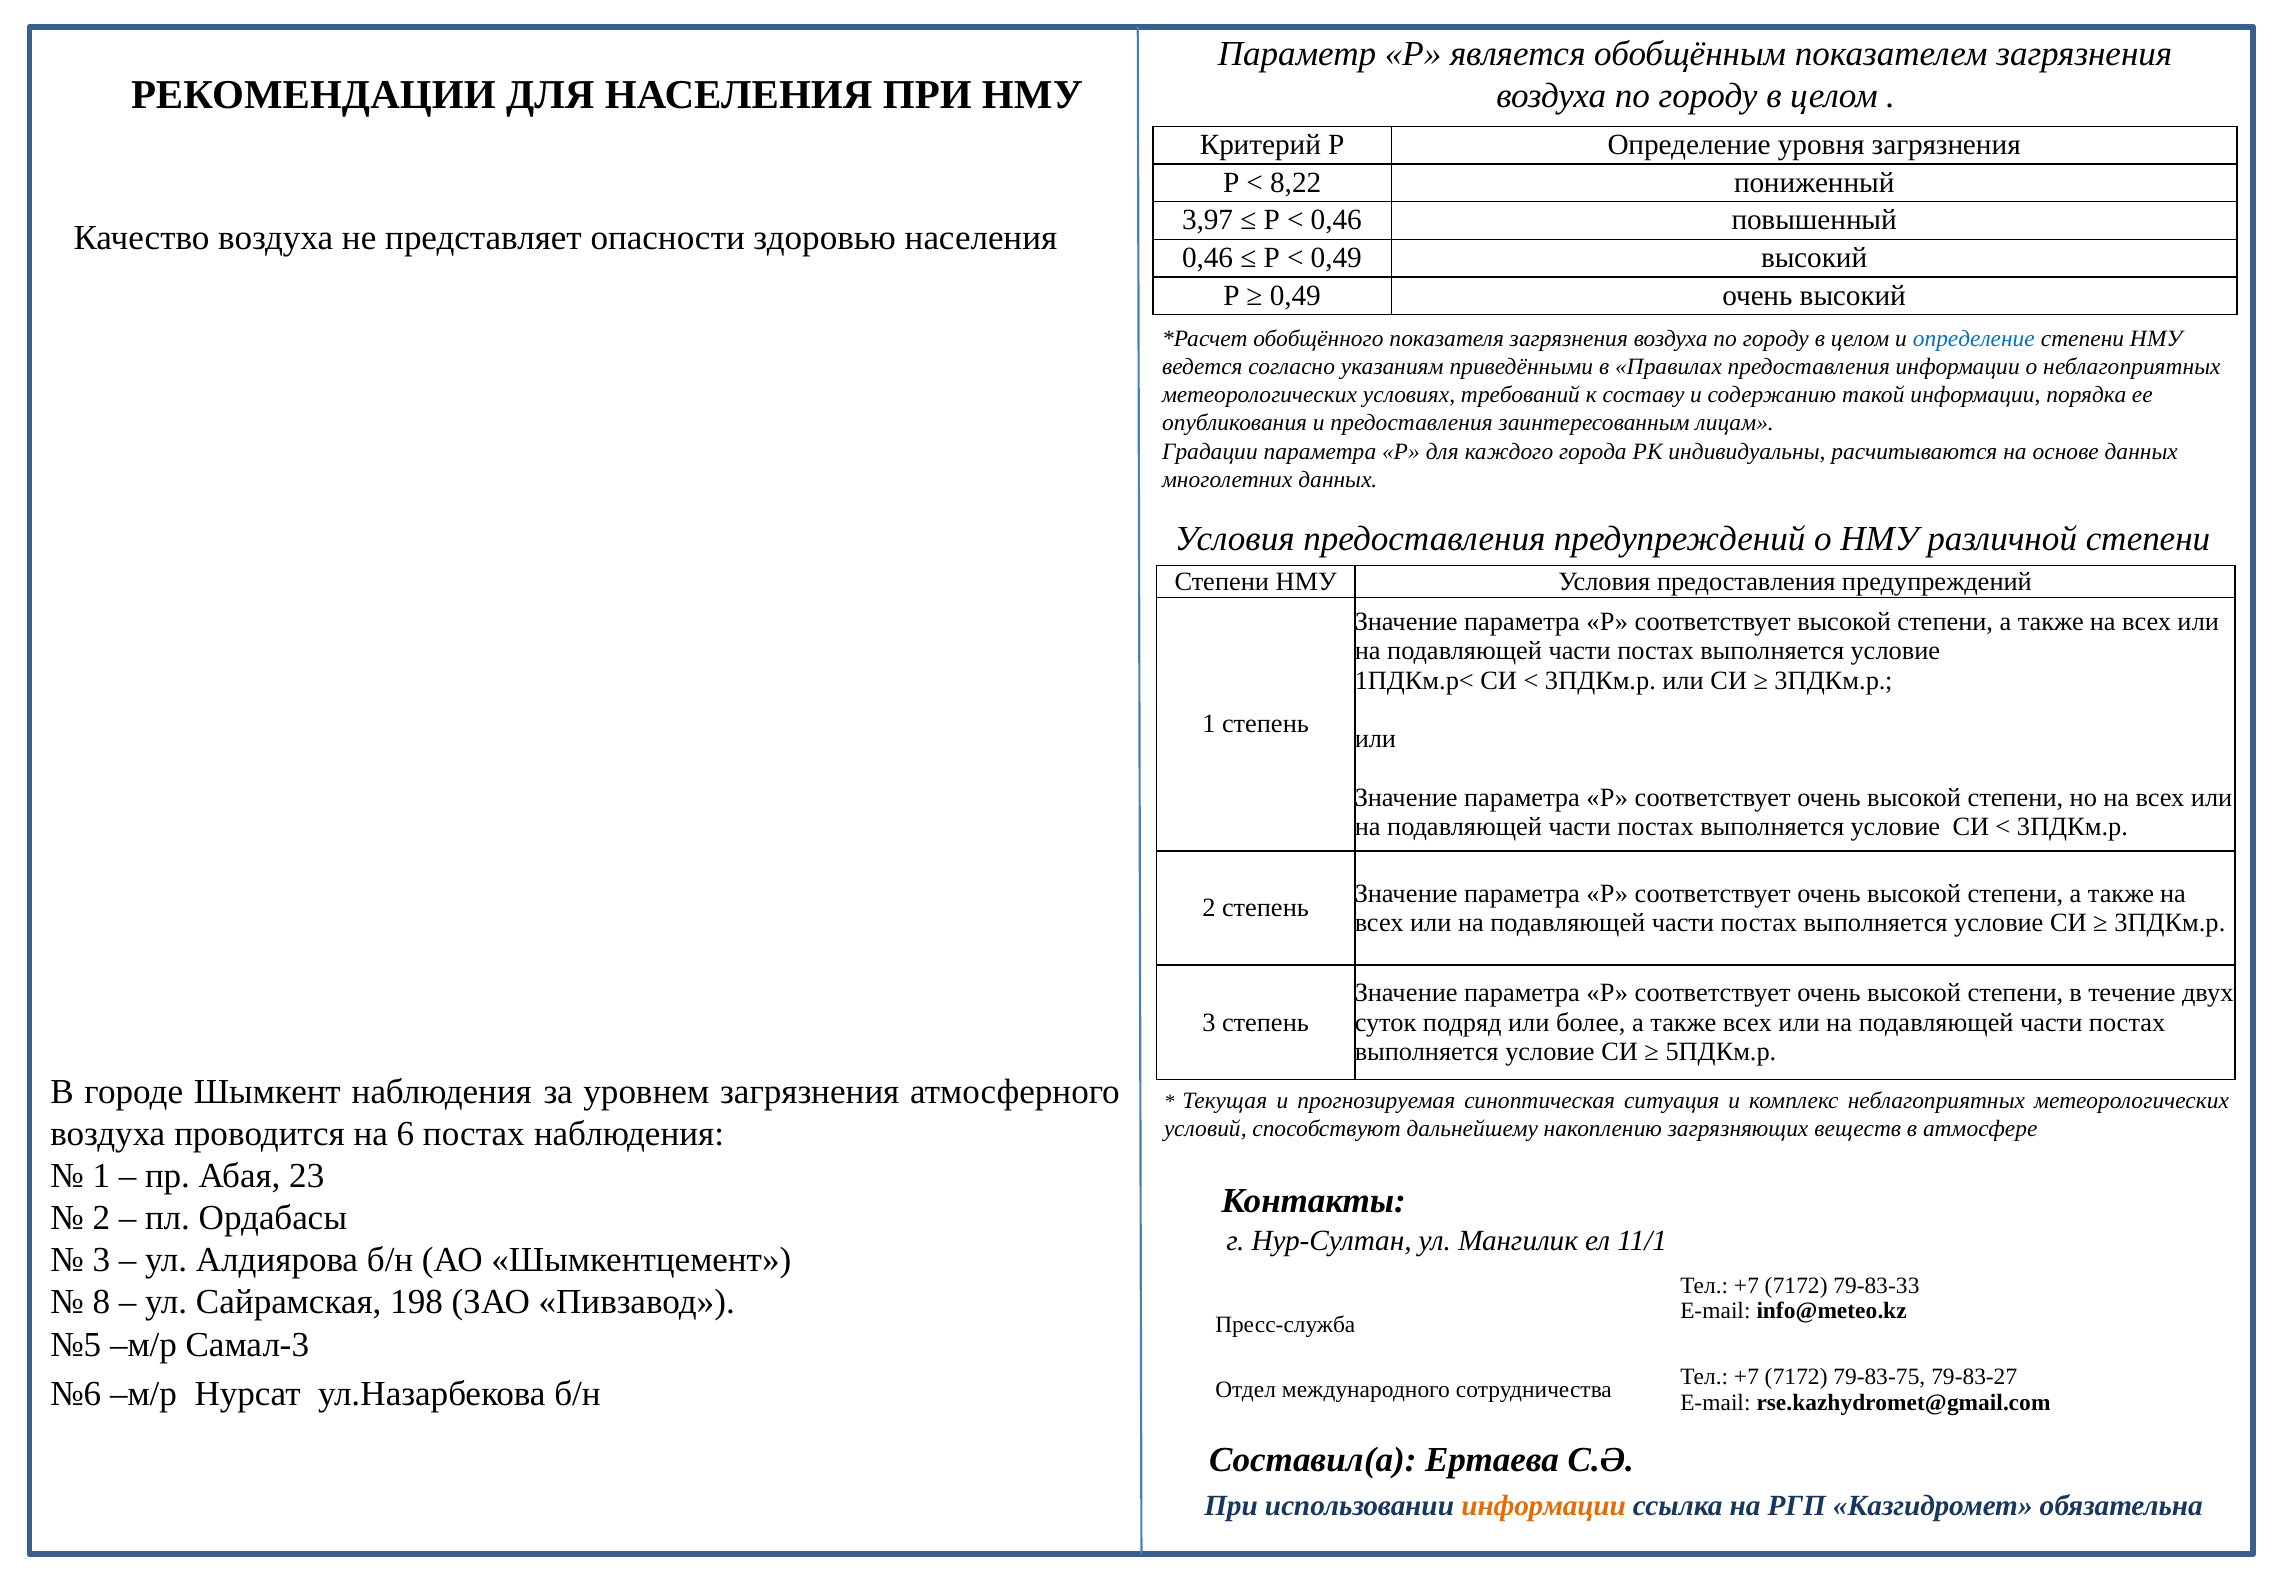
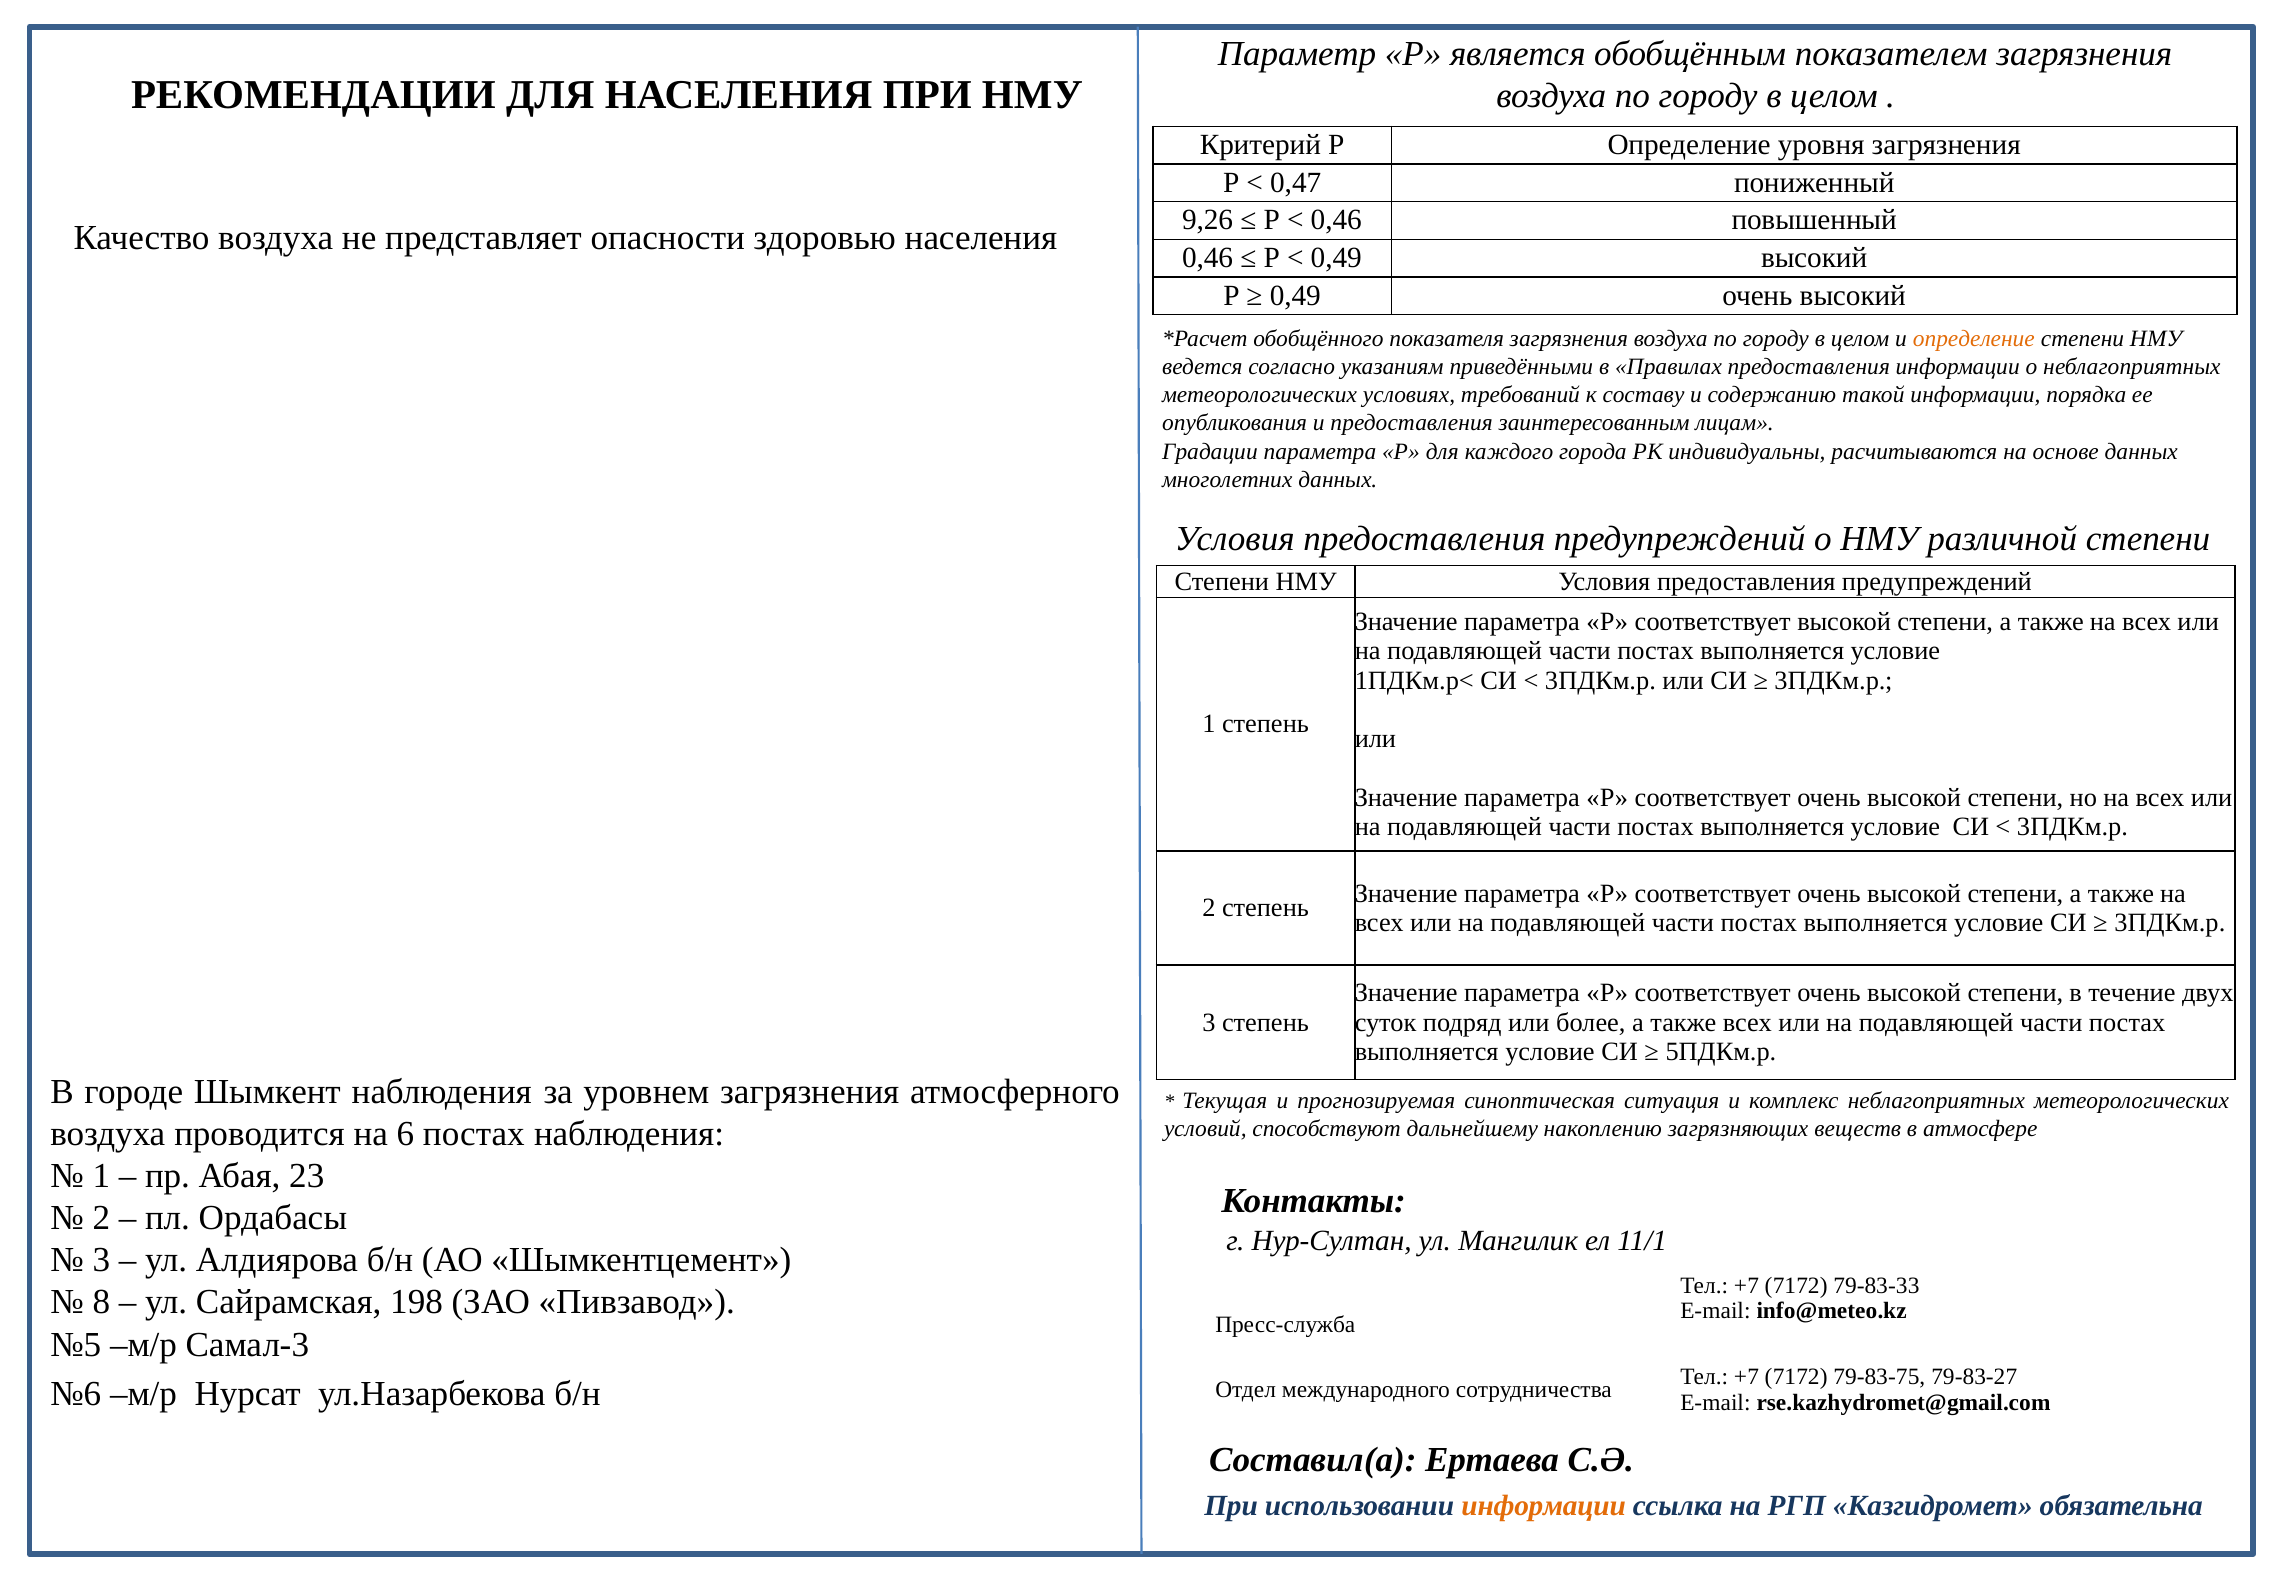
8,22: 8,22 -> 0,47 (1296, 183)
3,97: 3,97 -> 9,26 (1208, 220)
определение colour: blue -> orange (1974, 339)
